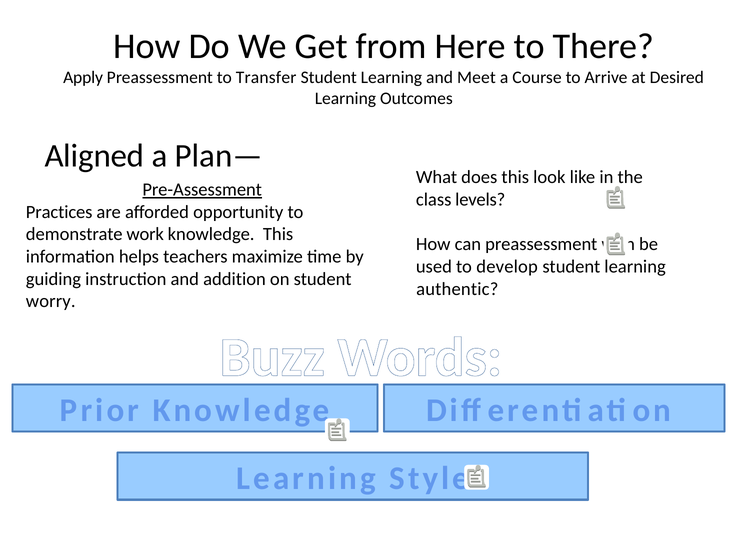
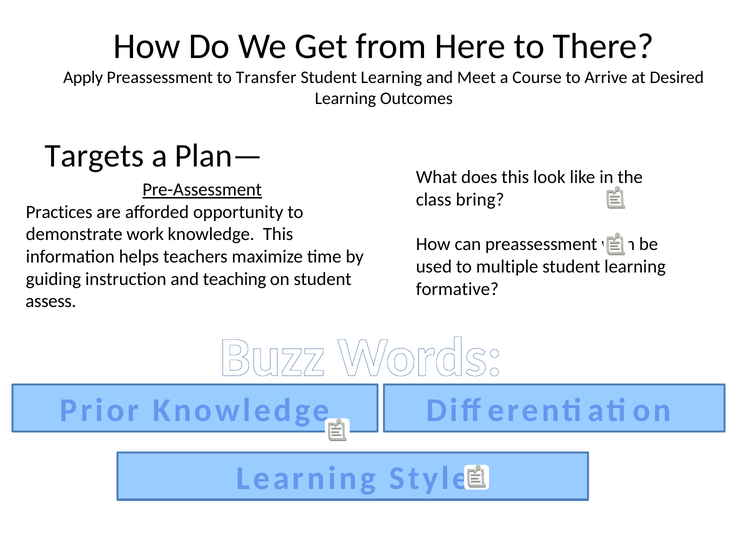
Aligned: Aligned -> Targets (94, 156)
levels: levels -> bring (480, 199)
develop: develop -> multiple (507, 266)
addition: addition -> teaching (235, 279)
authentic: authentic -> formative (457, 288)
worry: worry -> assess (51, 301)
